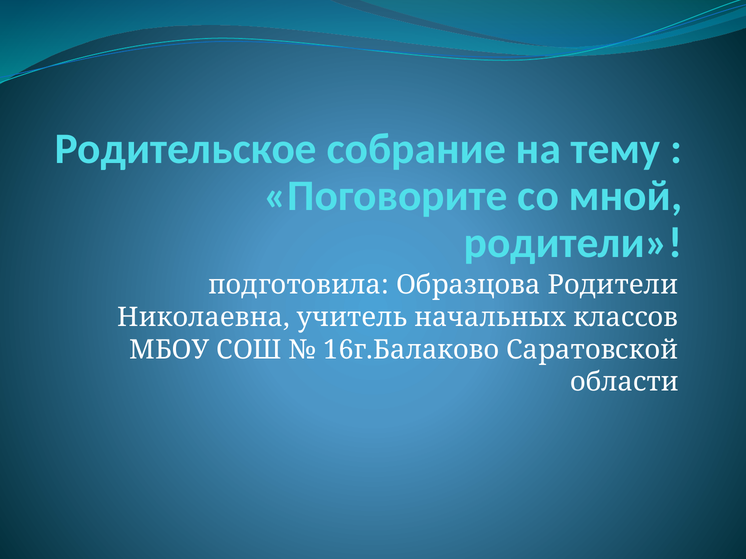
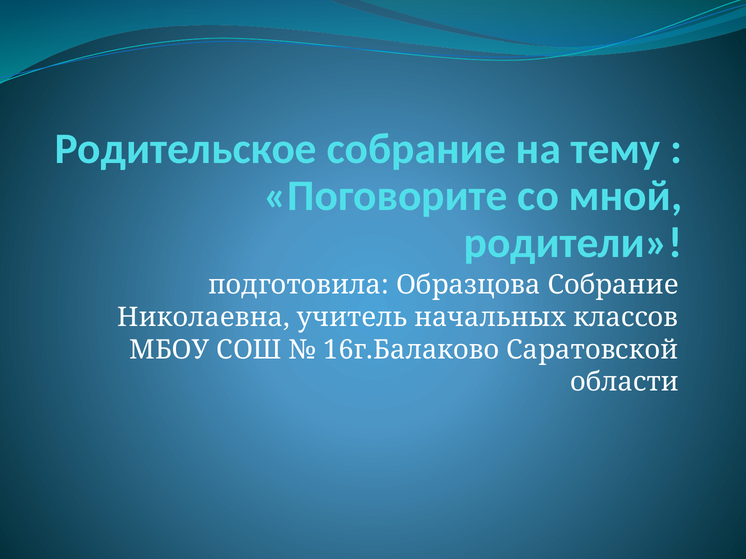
Образцова Родители: Родители -> Собрание (613, 285)
